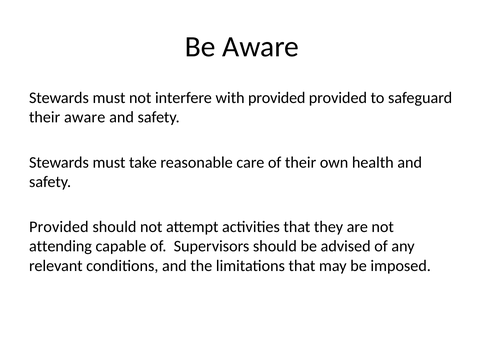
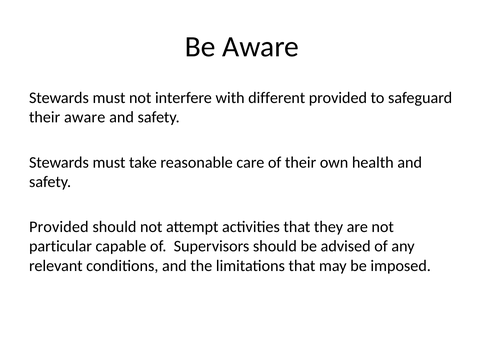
with provided: provided -> different (277, 98)
attending: attending -> particular (60, 246)
